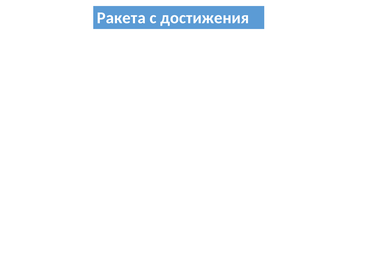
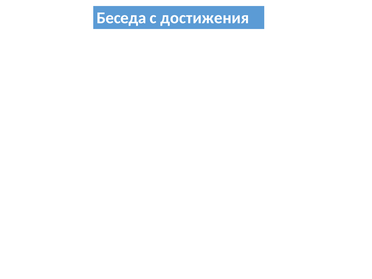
Ракета: Ракета -> Беседа (121, 18)
